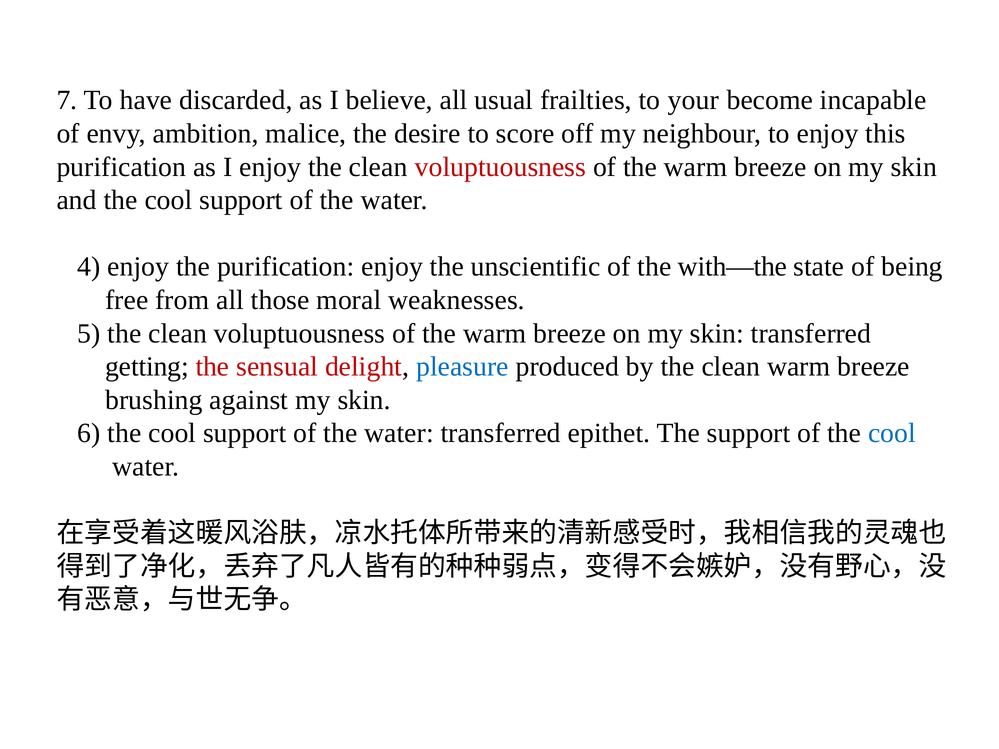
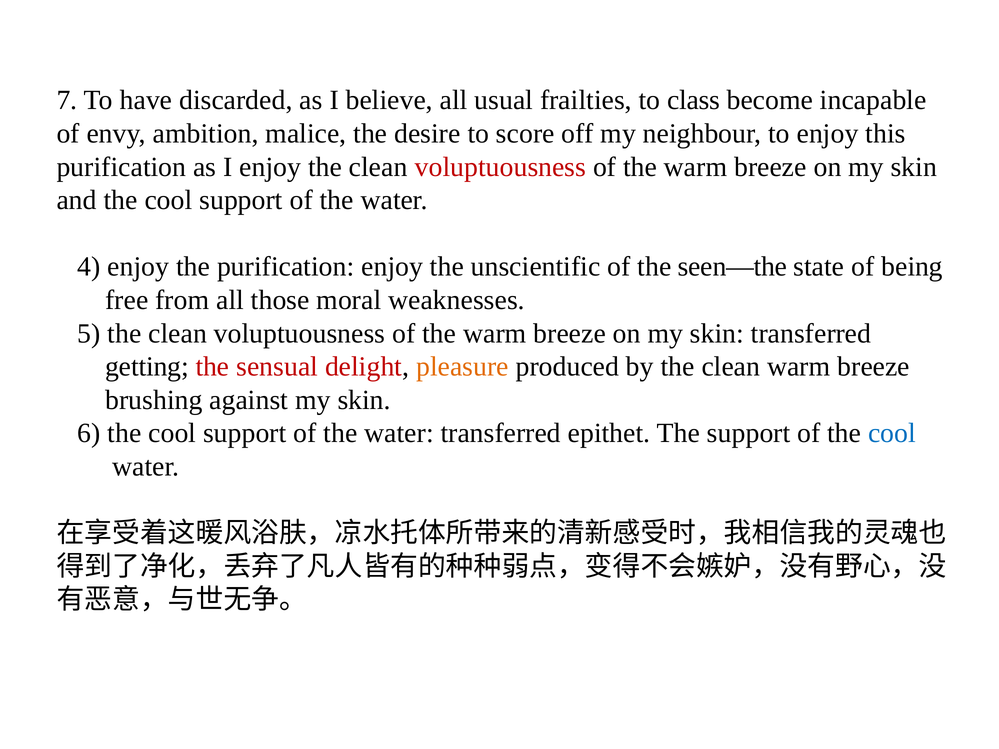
your: your -> class (694, 100)
with—the: with—the -> seen—the (732, 267)
pleasure colour: blue -> orange (462, 367)
